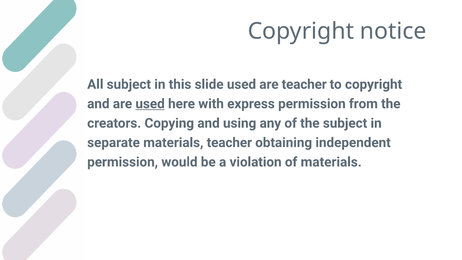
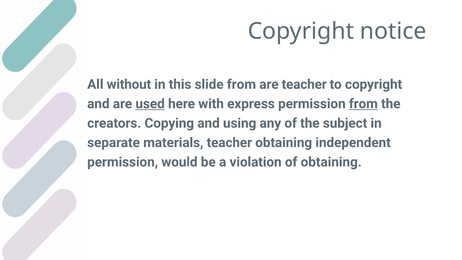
All subject: subject -> without (129, 84)
slide used: used -> from (241, 84)
from underline: none -> present (363, 104)
of materials: materials -> obtaining (331, 162)
